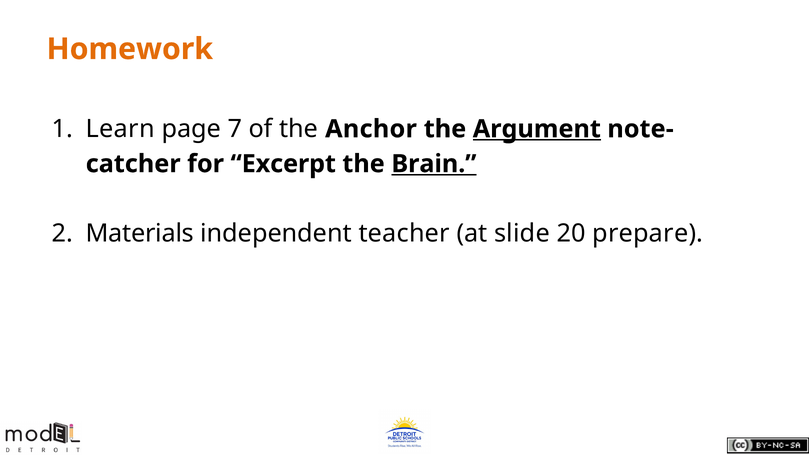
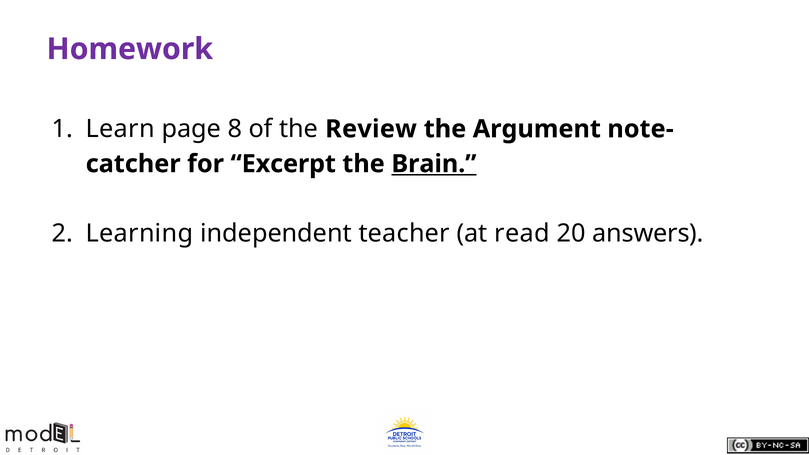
Homework colour: orange -> purple (130, 49)
7: 7 -> 8 (235, 129)
Anchor: Anchor -> Review (371, 129)
Argument underline: present -> none (537, 129)
Materials: Materials -> Learning (140, 234)
slide: slide -> read (522, 234)
prepare: prepare -> answers (648, 234)
